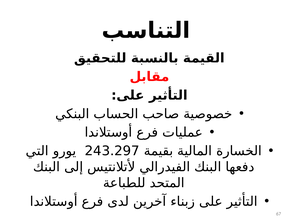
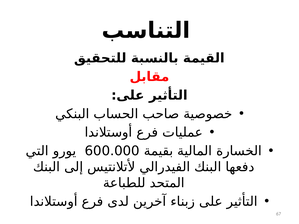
243.297: 243.297 -> 600.000 (112, 151)
